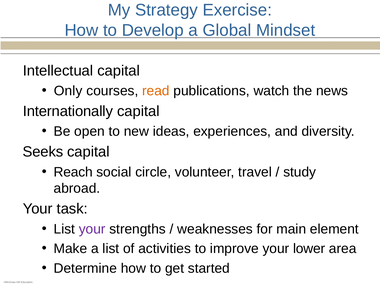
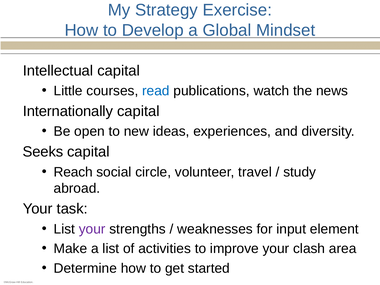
Only: Only -> Little (68, 91)
read colour: orange -> blue (156, 91)
main: main -> input (291, 229)
lower: lower -> clash (309, 249)
